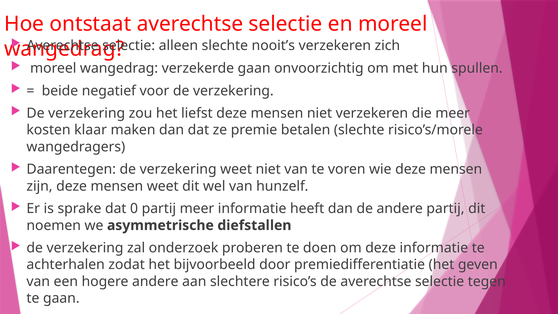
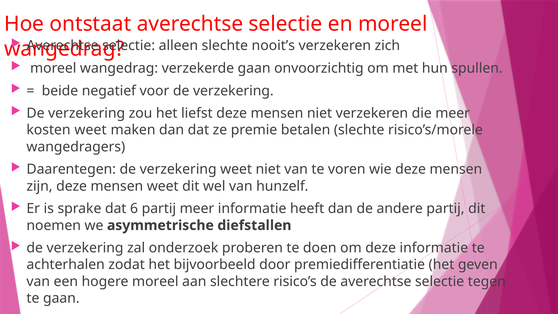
kosten klaar: klaar -> weet (91, 130)
0: 0 -> 6 (134, 209)
hogere andere: andere -> moreel (155, 281)
